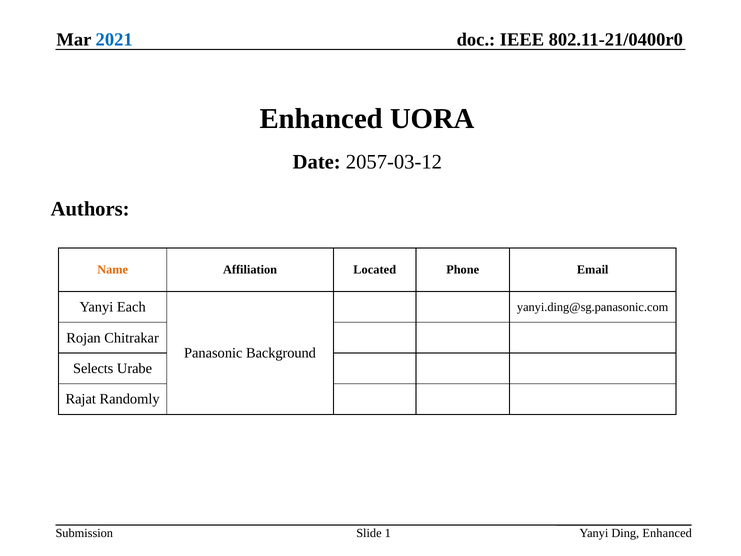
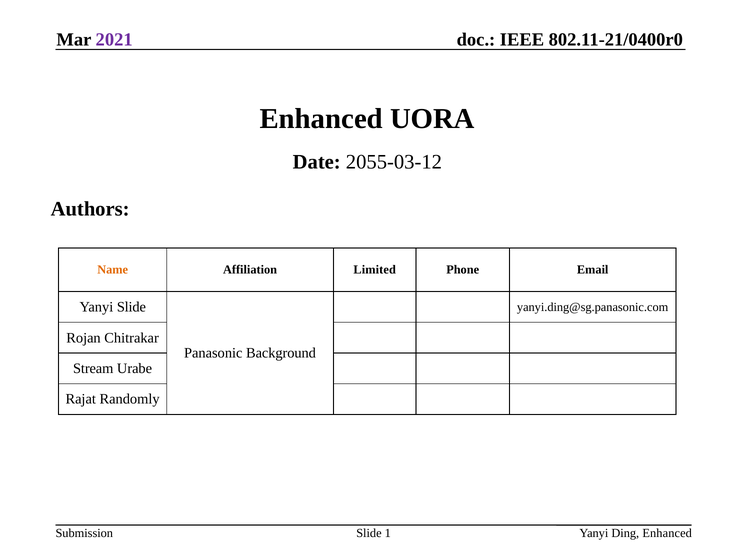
2021 colour: blue -> purple (114, 40)
2057-03-12: 2057-03-12 -> 2055-03-12 (394, 162)
Located: Located -> Limited (375, 270)
Yanyi Each: Each -> Slide (131, 307)
Selects: Selects -> Stream (93, 368)
